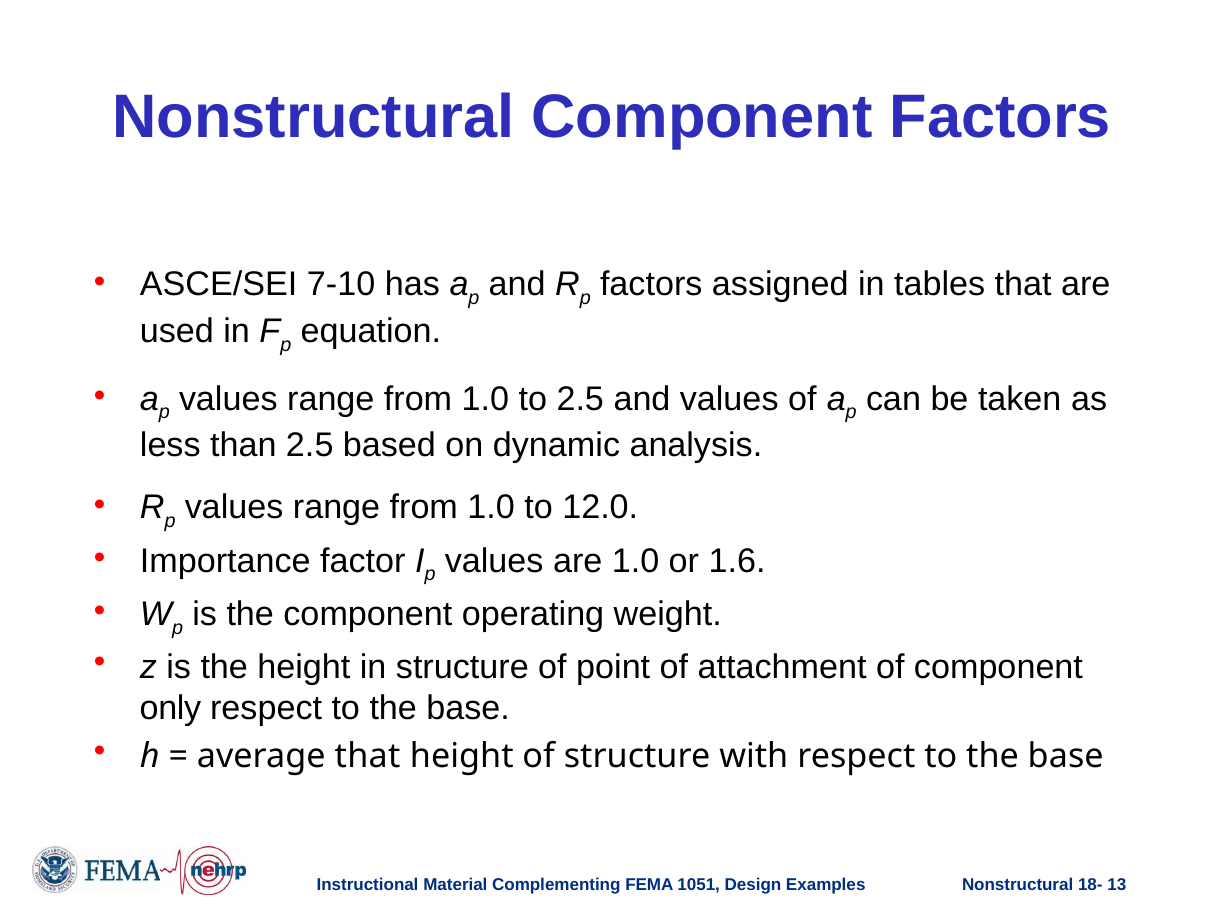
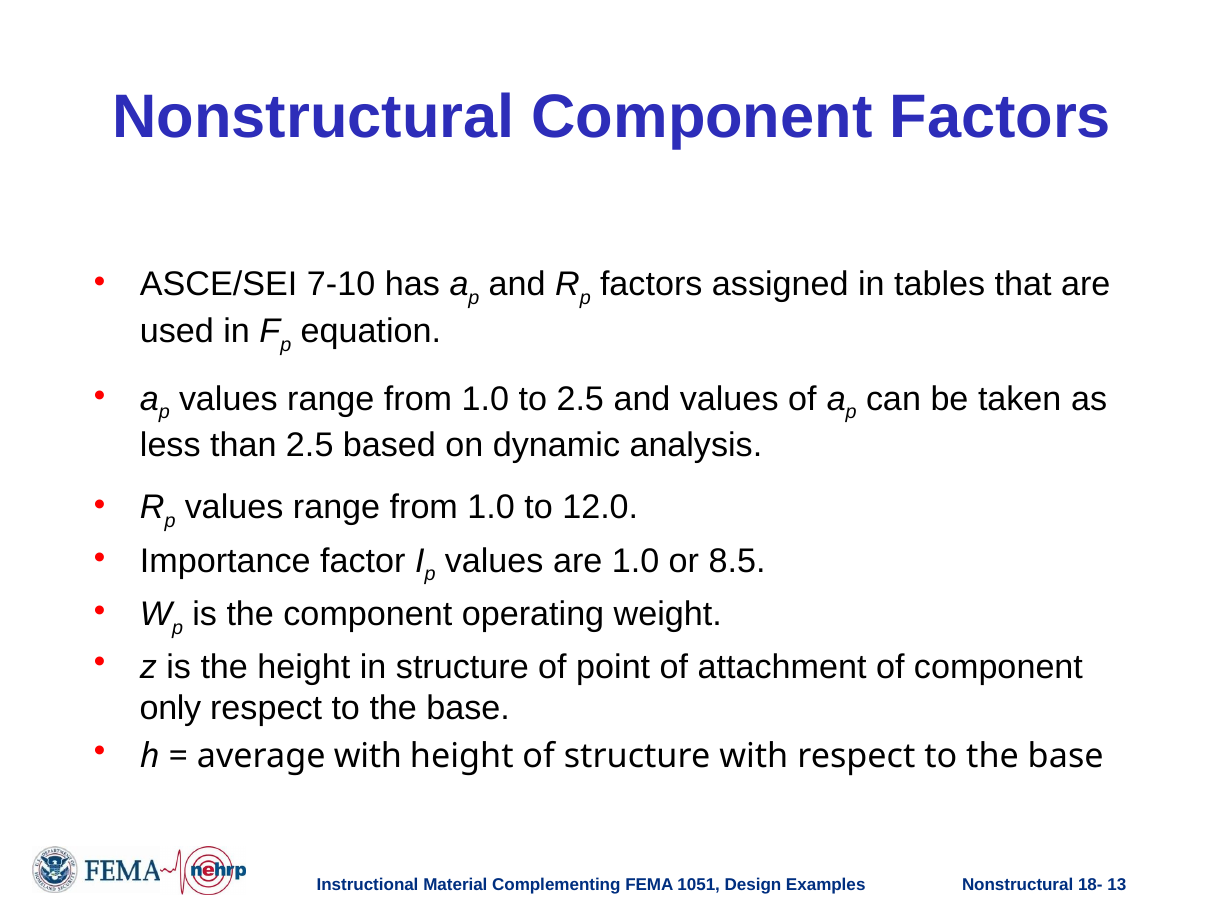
1.6: 1.6 -> 8.5 (737, 561)
average that: that -> with (368, 756)
